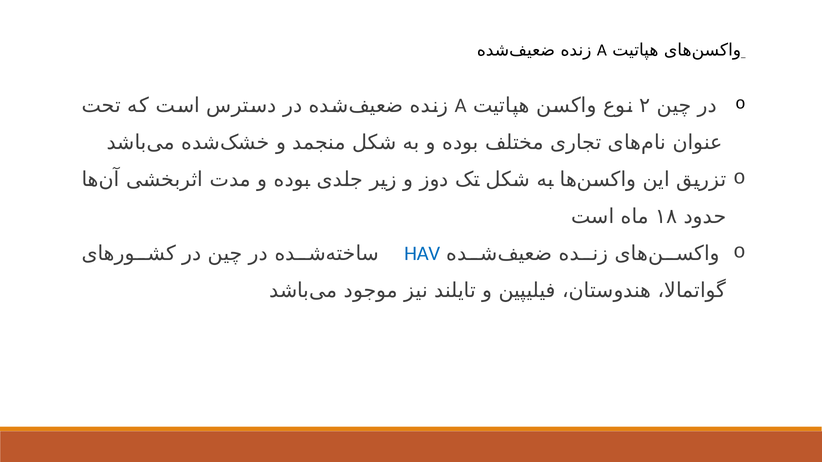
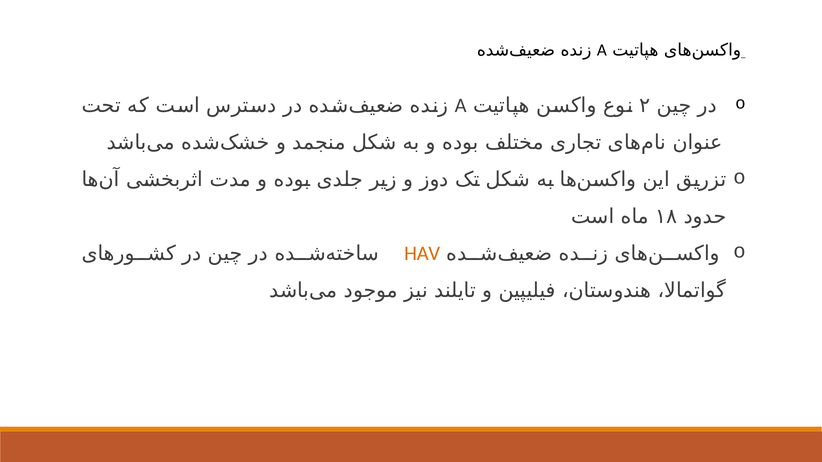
HAV colour: blue -> orange (422, 254)
